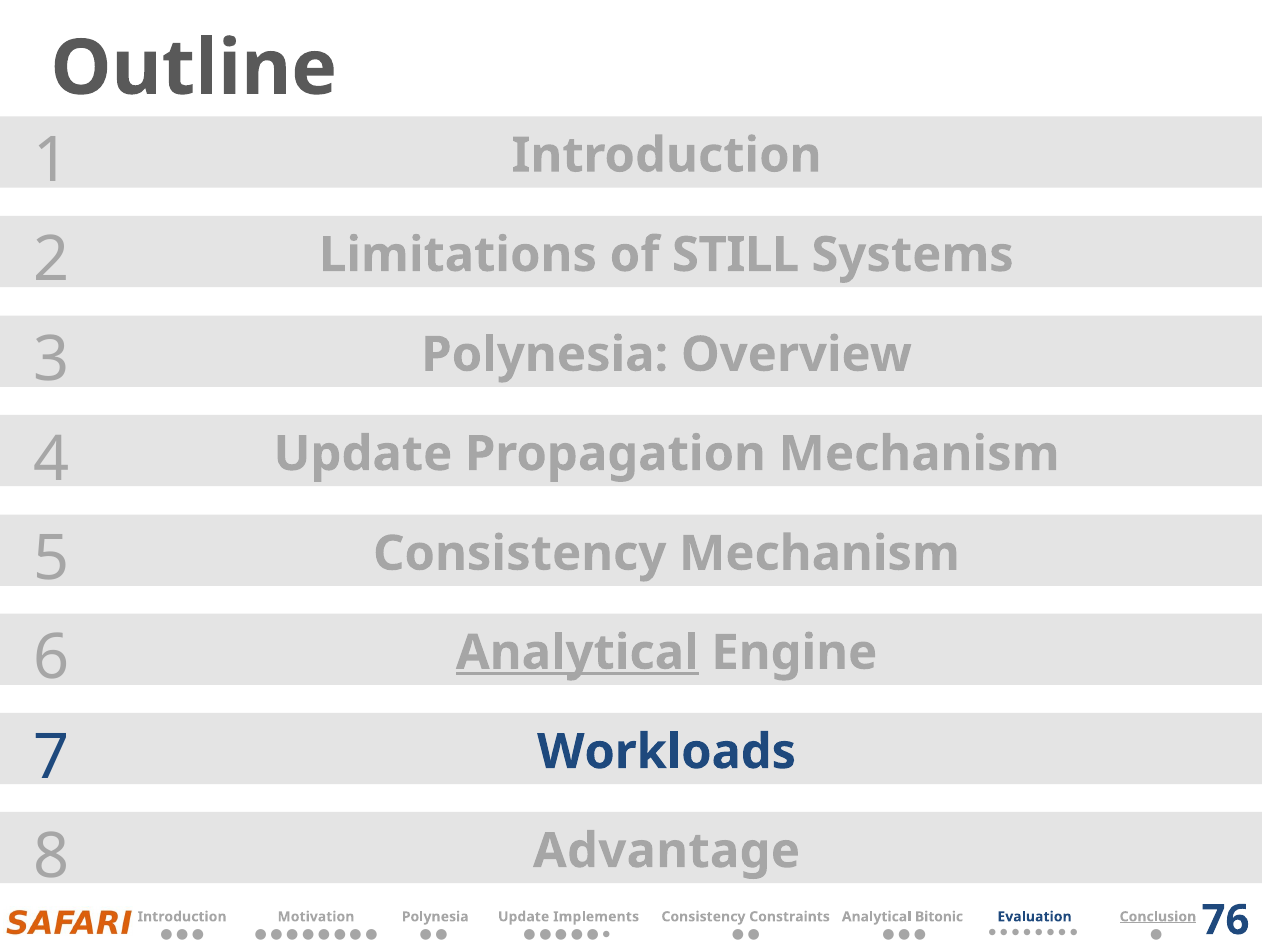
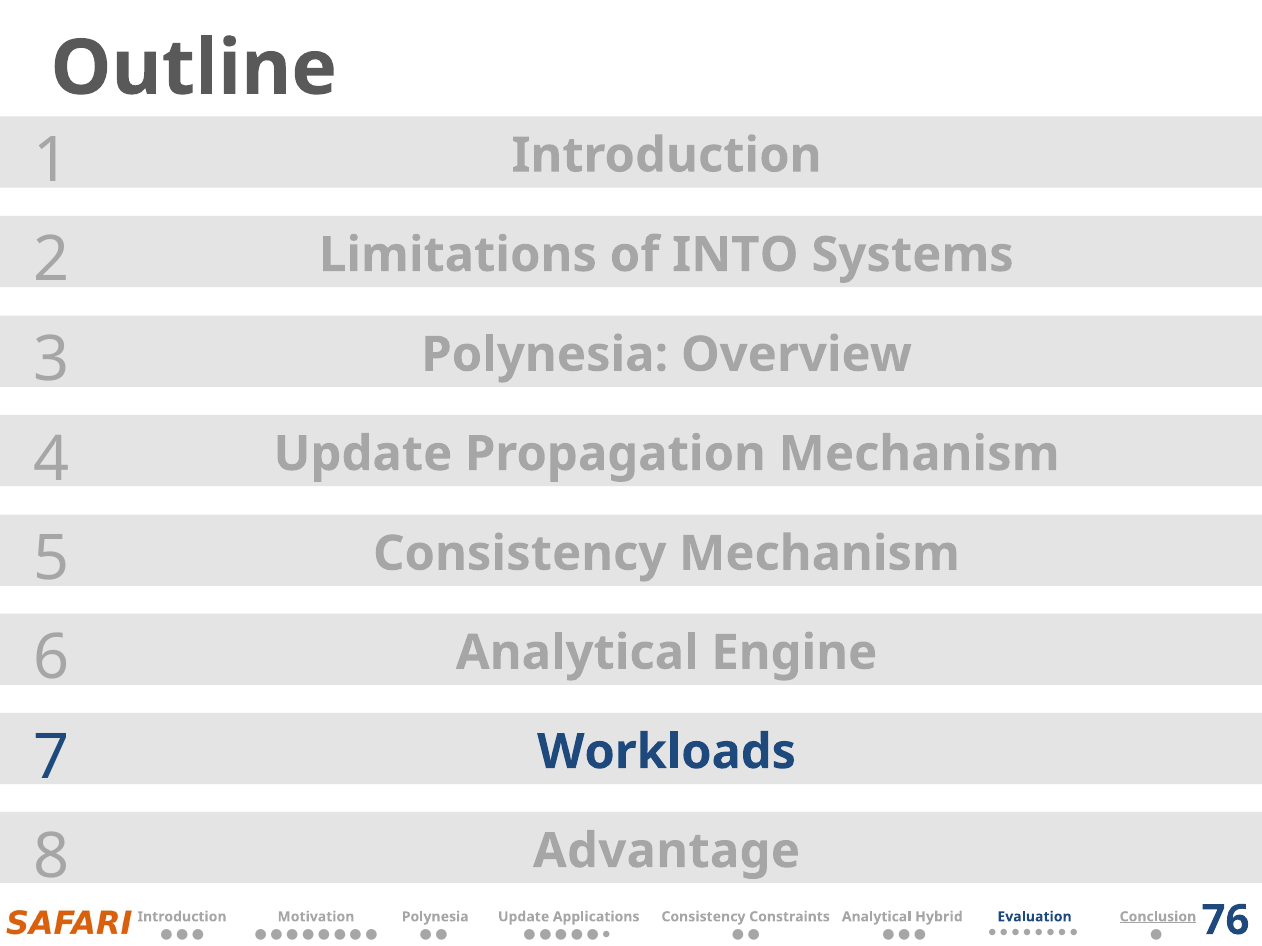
STILL: STILL -> INTO (735, 255)
Analytical underline: present -> none (577, 653)
Implements: Implements -> Applications (596, 917)
Bitonic: Bitonic -> Hybrid (939, 917)
